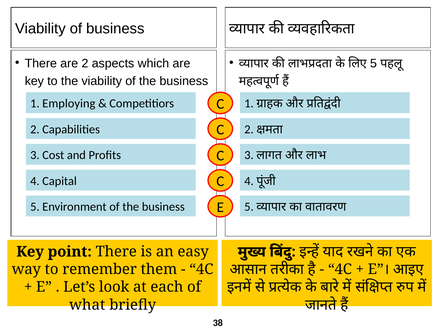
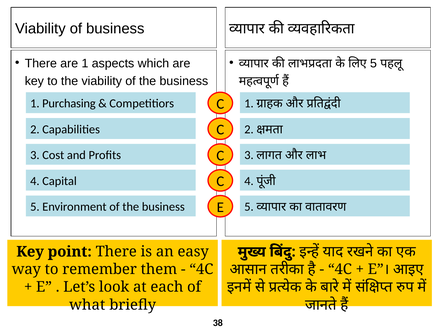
are 2: 2 -> 1 (85, 63)
Employing: Employing -> Purchasing (69, 104)
